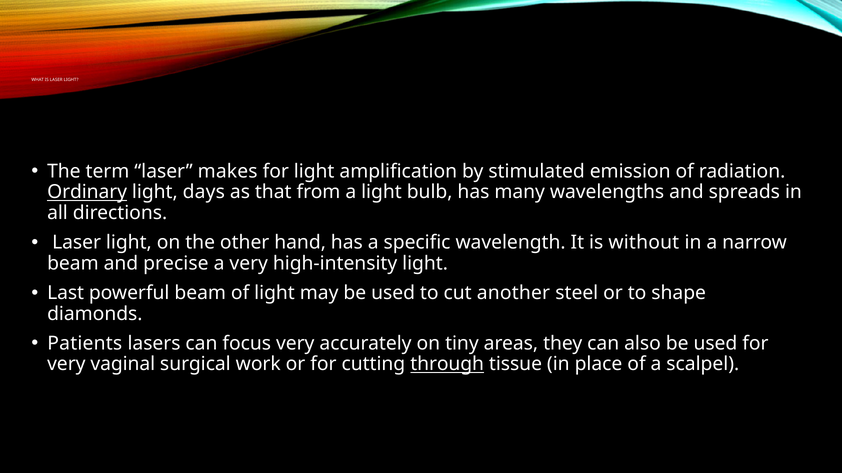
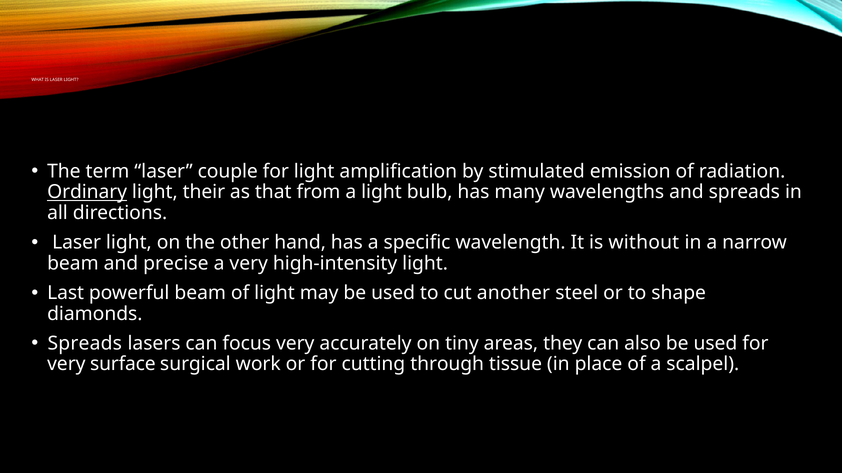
makes: makes -> couple (228, 172)
days: days -> their (204, 192)
Patients: Patients -> Spreads (85, 344)
vaginal: vaginal -> surface (123, 365)
through underline: present -> none (447, 365)
